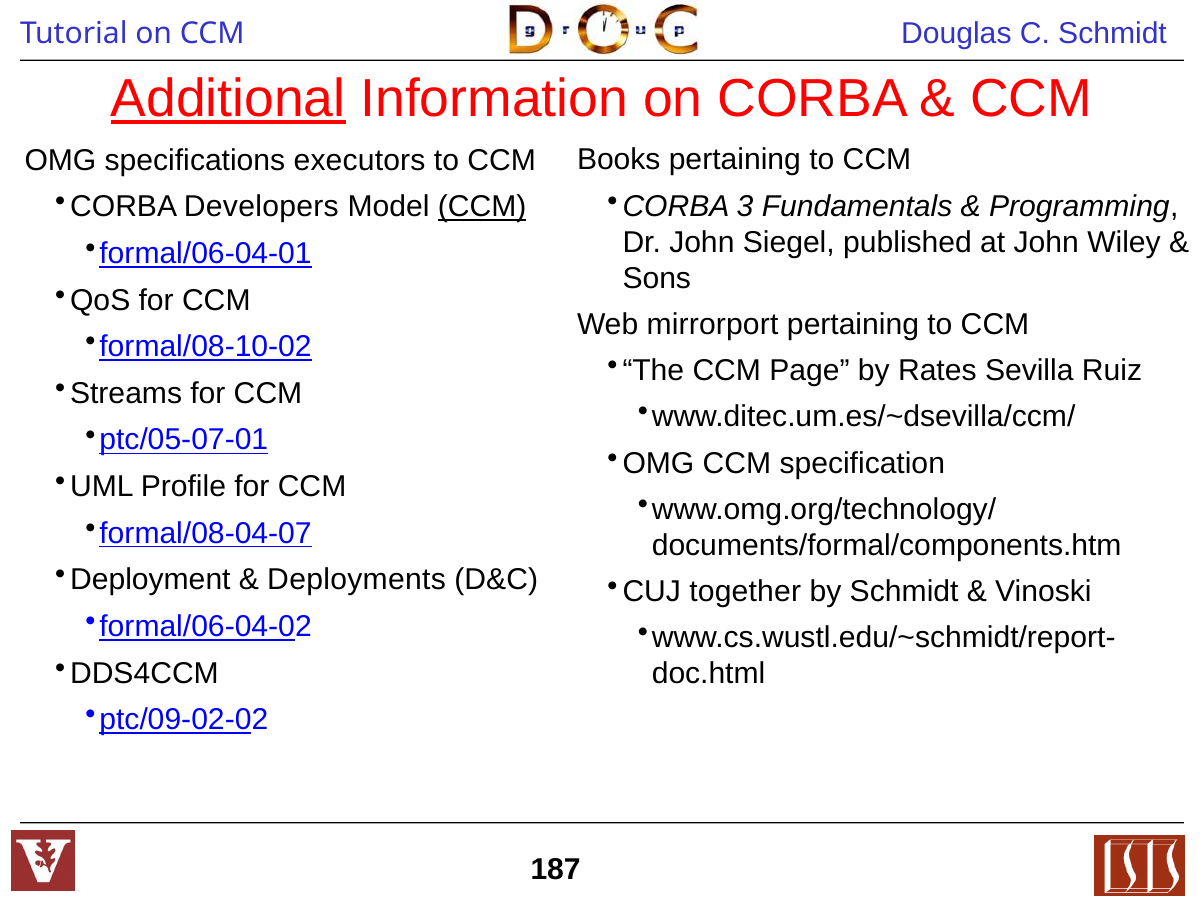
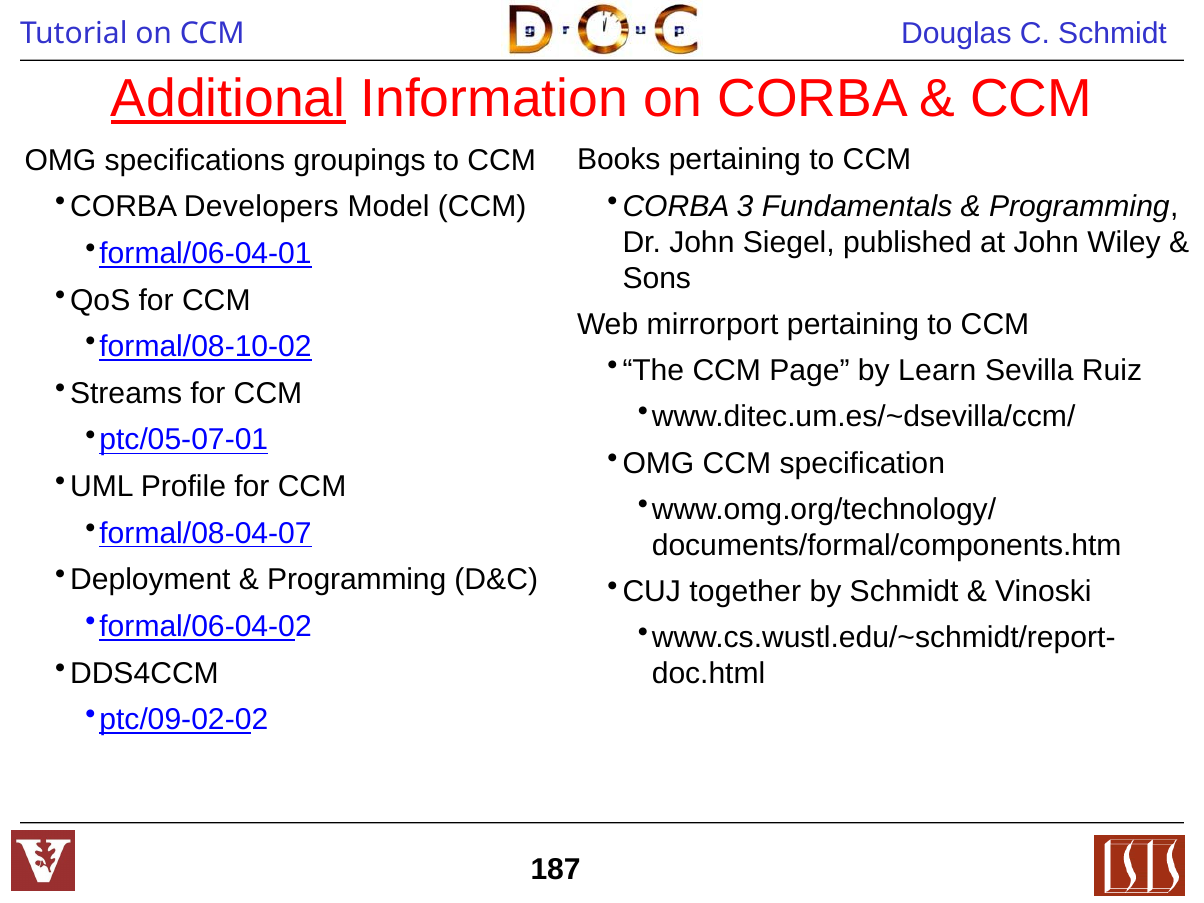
executors: executors -> groupings (360, 160)
CCM underline: present -> none (482, 207)
Rates: Rates -> Learn (937, 371)
Deployments: Deployments -> Programming (357, 580)
